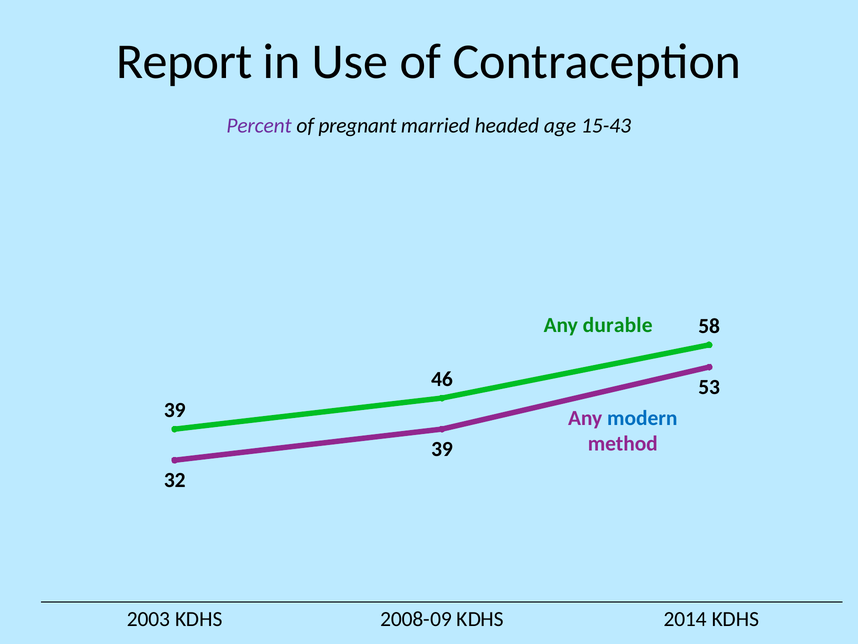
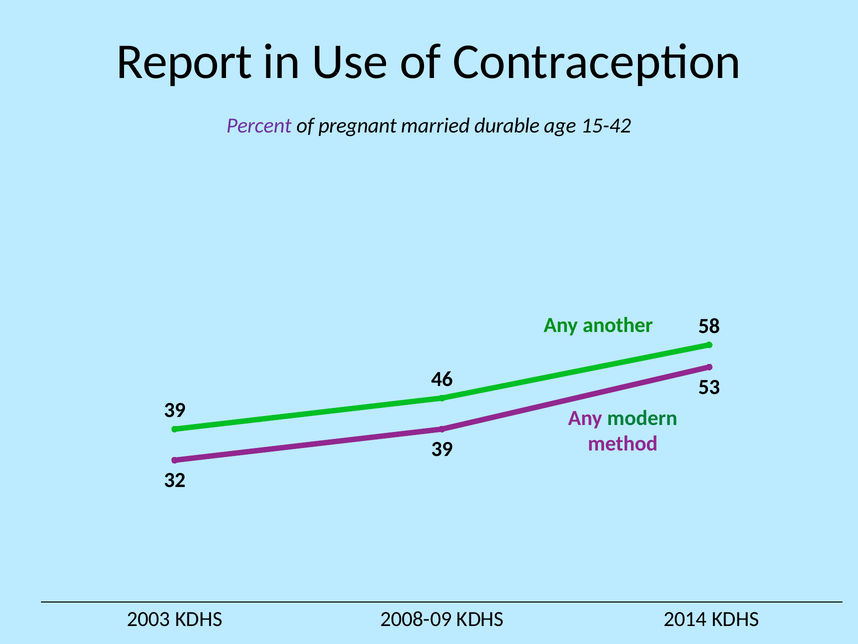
headed: headed -> durable (507, 126)
15-43: 15-43 -> 15-42 (606, 126)
durable: durable -> another (618, 325)
modern colour: blue -> green (642, 418)
